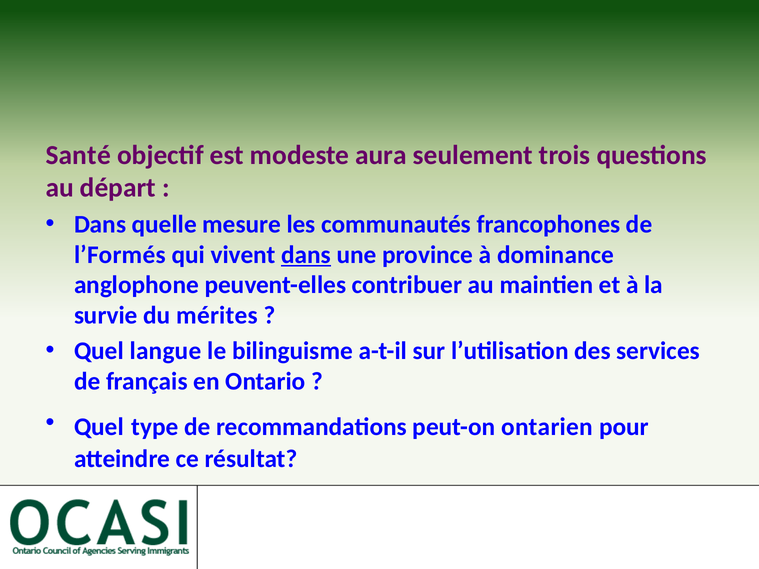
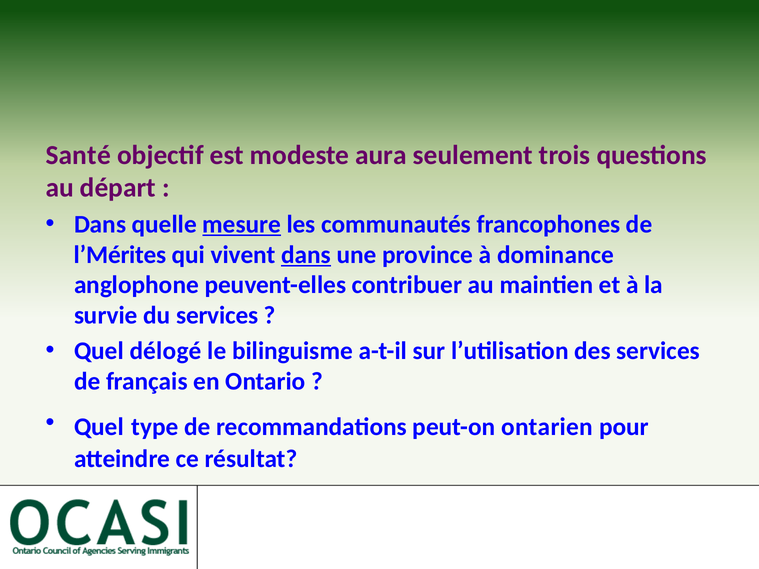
mesure underline: none -> present (242, 225)
l’Formés: l’Formés -> l’Mérites (120, 255)
du mérites: mérites -> services (217, 316)
langue: langue -> délogé (166, 351)
